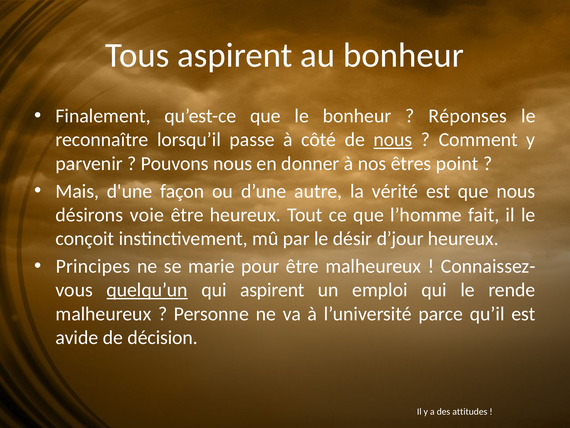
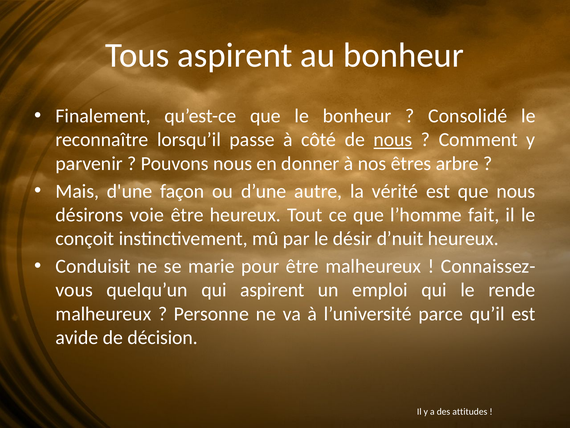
Réponses: Réponses -> Consolidé (468, 116)
point: point -> arbre (457, 163)
d’jour: d’jour -> d’nuit (400, 238)
Principes: Principes -> Conduisit (93, 266)
quelqu’un underline: present -> none (147, 290)
